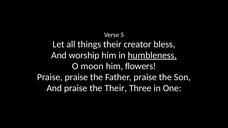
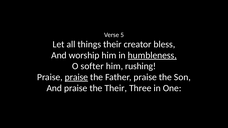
moon: moon -> softer (92, 66)
flowers: flowers -> rushing (141, 66)
praise underline: none -> present (76, 77)
